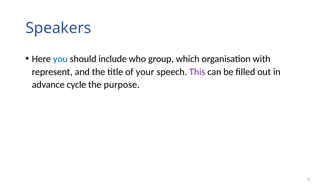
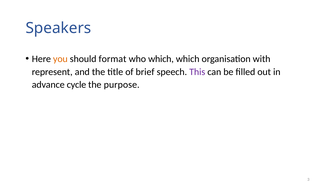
you colour: blue -> orange (60, 59)
include: include -> format (113, 59)
who group: group -> which (161, 59)
your: your -> brief (145, 72)
